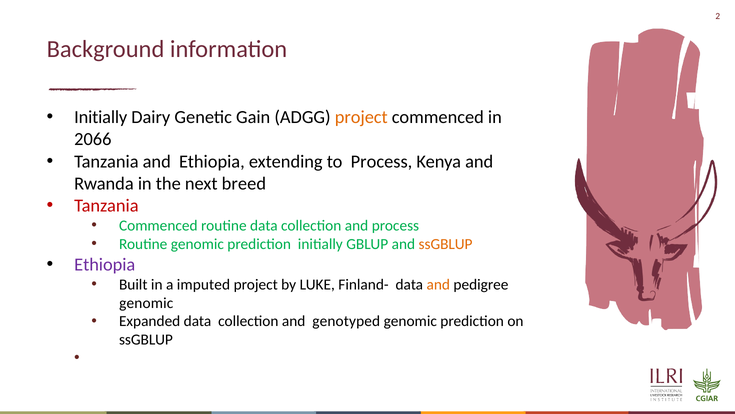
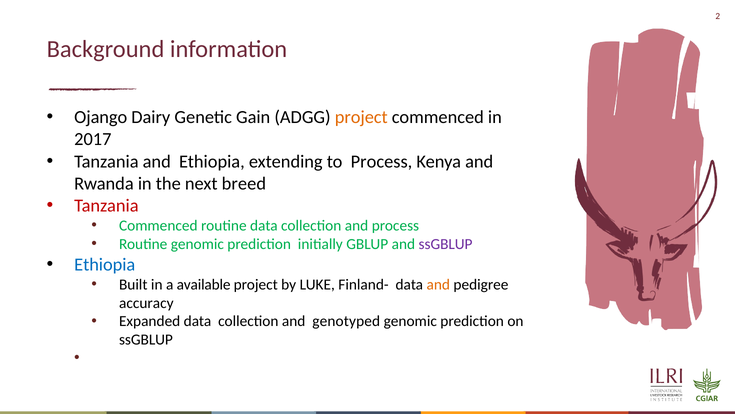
Initially: Initially -> Ojango (101, 117)
2066: 2066 -> 2017 (93, 139)
ssGBLUP colour: orange -> purple (446, 244)
Ethiopia colour: purple -> blue (105, 264)
imputed: imputed -> available (204, 284)
genomic: genomic -> accuracy (146, 303)
